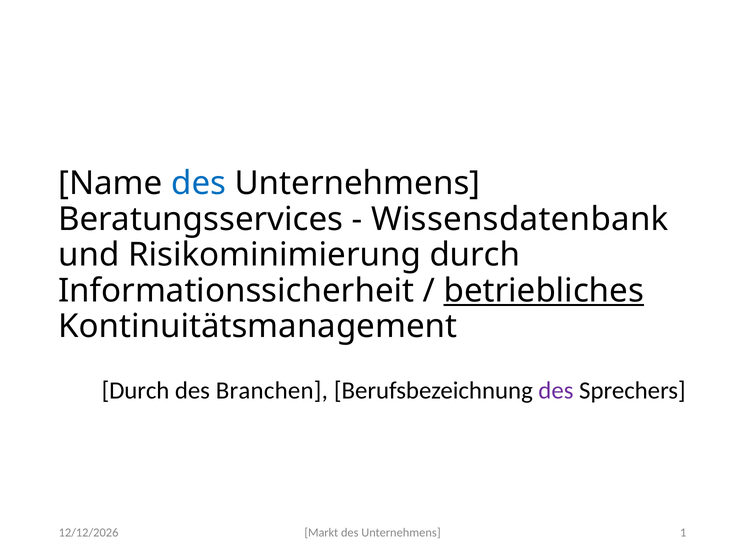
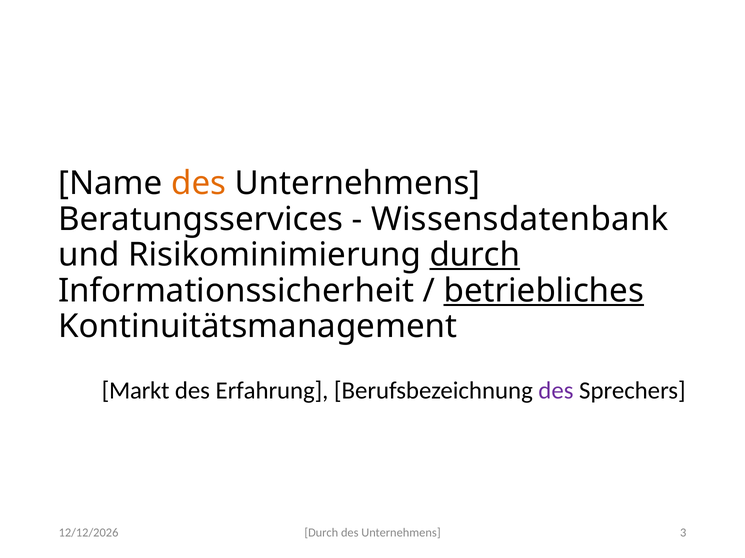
des colour: blue -> orange (199, 184)
durch underline: none -> present (475, 255)
Durch: Durch -> Markt (136, 391)
Branchen: Branchen -> Erfahrung (272, 391)
1: 1 -> 3 (683, 533)
Markt: Markt -> Durch (321, 534)
